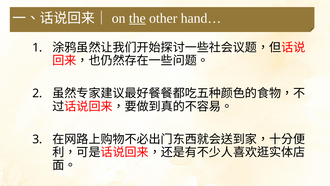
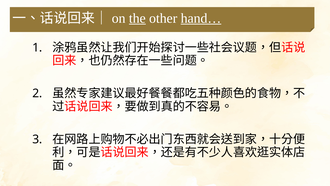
hand… underline: none -> present (201, 18)
